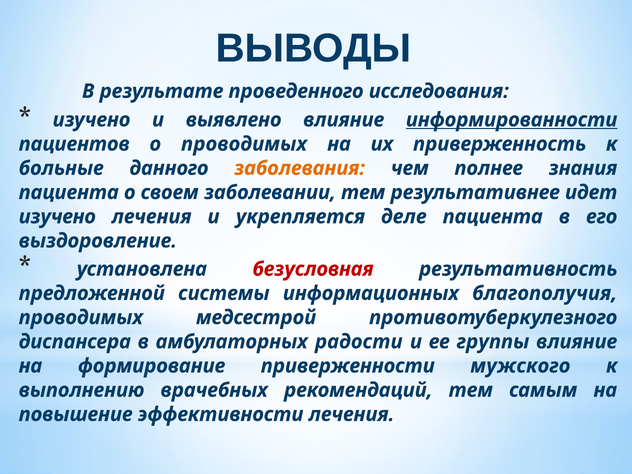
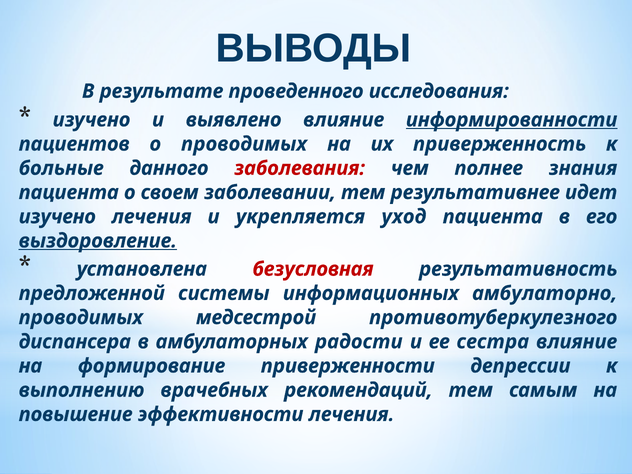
заболевания colour: orange -> red (300, 168)
деле: деле -> уход (404, 217)
выздоровление underline: none -> present (98, 241)
благополучия: благополучия -> амбулаторно (545, 293)
группы: группы -> сестра (493, 342)
мужского: мужского -> депрессии (520, 366)
